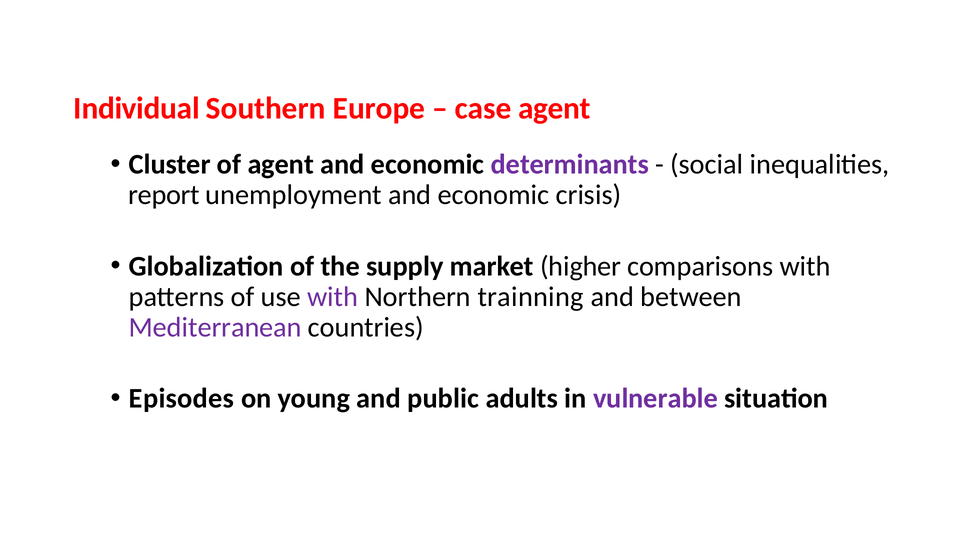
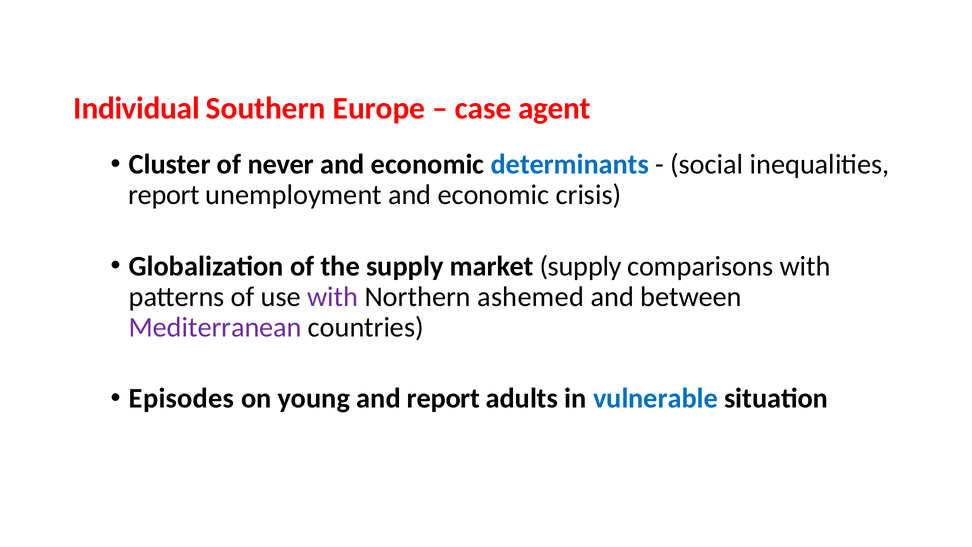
of agent: agent -> never (281, 164)
determinants colour: purple -> blue (570, 164)
market higher: higher -> supply (581, 266)
trainning: trainning -> ashemed (531, 297)
and public: public -> report (443, 398)
vulnerable colour: purple -> blue (655, 398)
